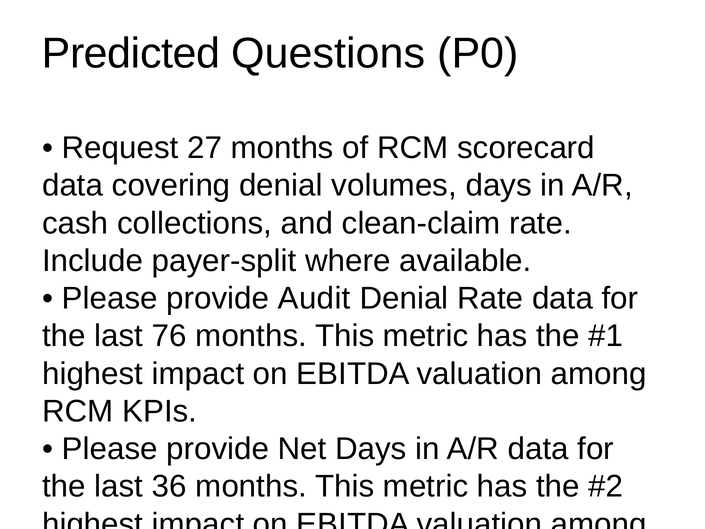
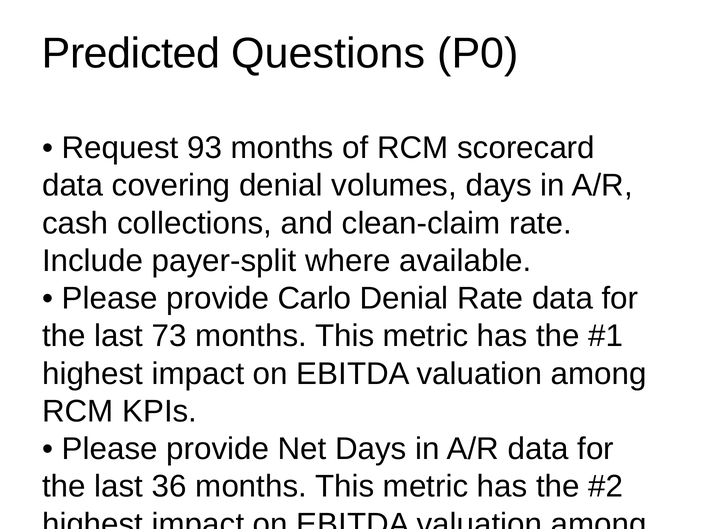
27: 27 -> 93 (205, 148)
Audit: Audit -> Carlo (314, 298)
76: 76 -> 73 (169, 336)
